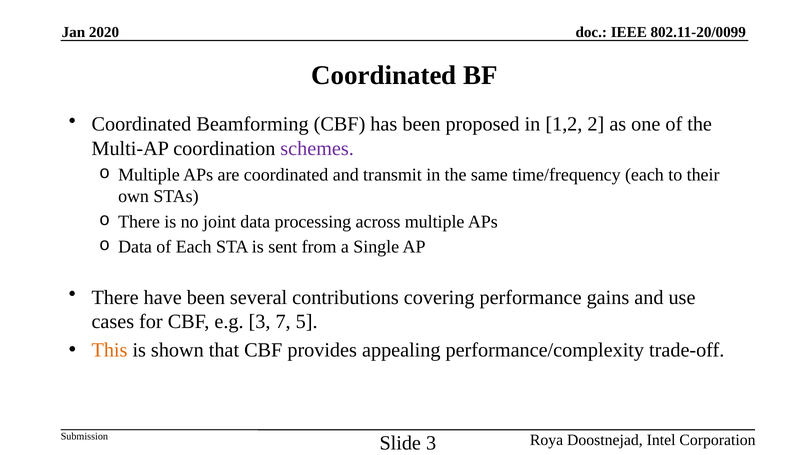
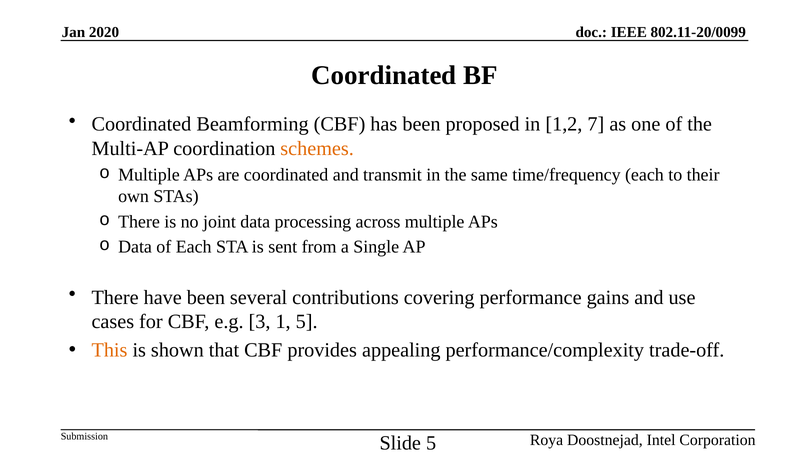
2: 2 -> 7 (596, 124)
schemes colour: purple -> orange (317, 149)
7: 7 -> 1 (283, 322)
Slide 3: 3 -> 5 (431, 443)
